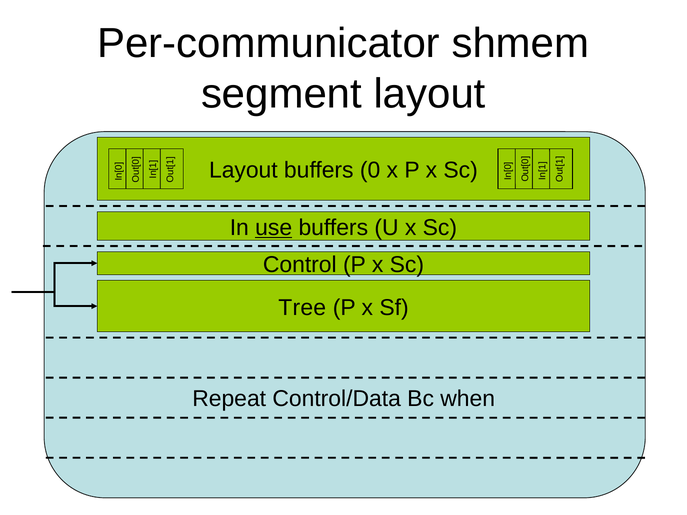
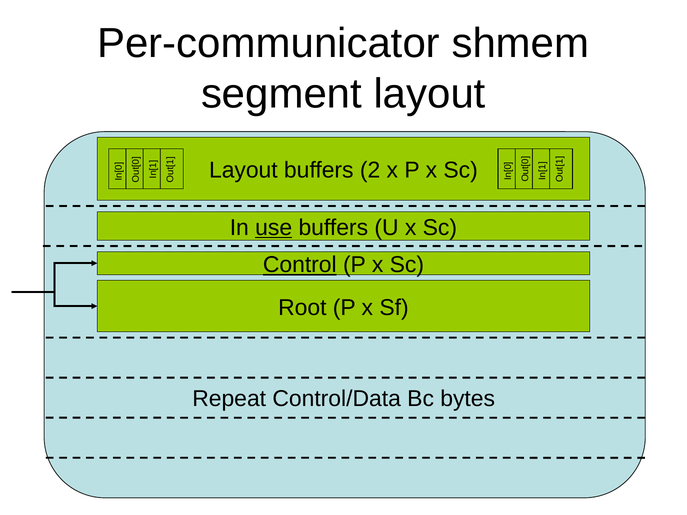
buffers 0: 0 -> 2 (370, 170)
Control underline: none -> present (300, 265)
Tree: Tree -> Root (302, 308)
when: when -> bytes (468, 399)
